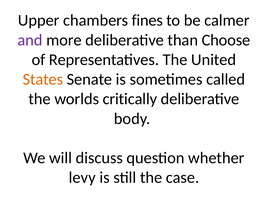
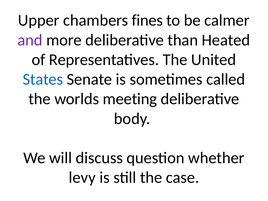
Choose: Choose -> Heated (226, 40)
States colour: orange -> blue (43, 79)
critically: critically -> meeting (130, 99)
